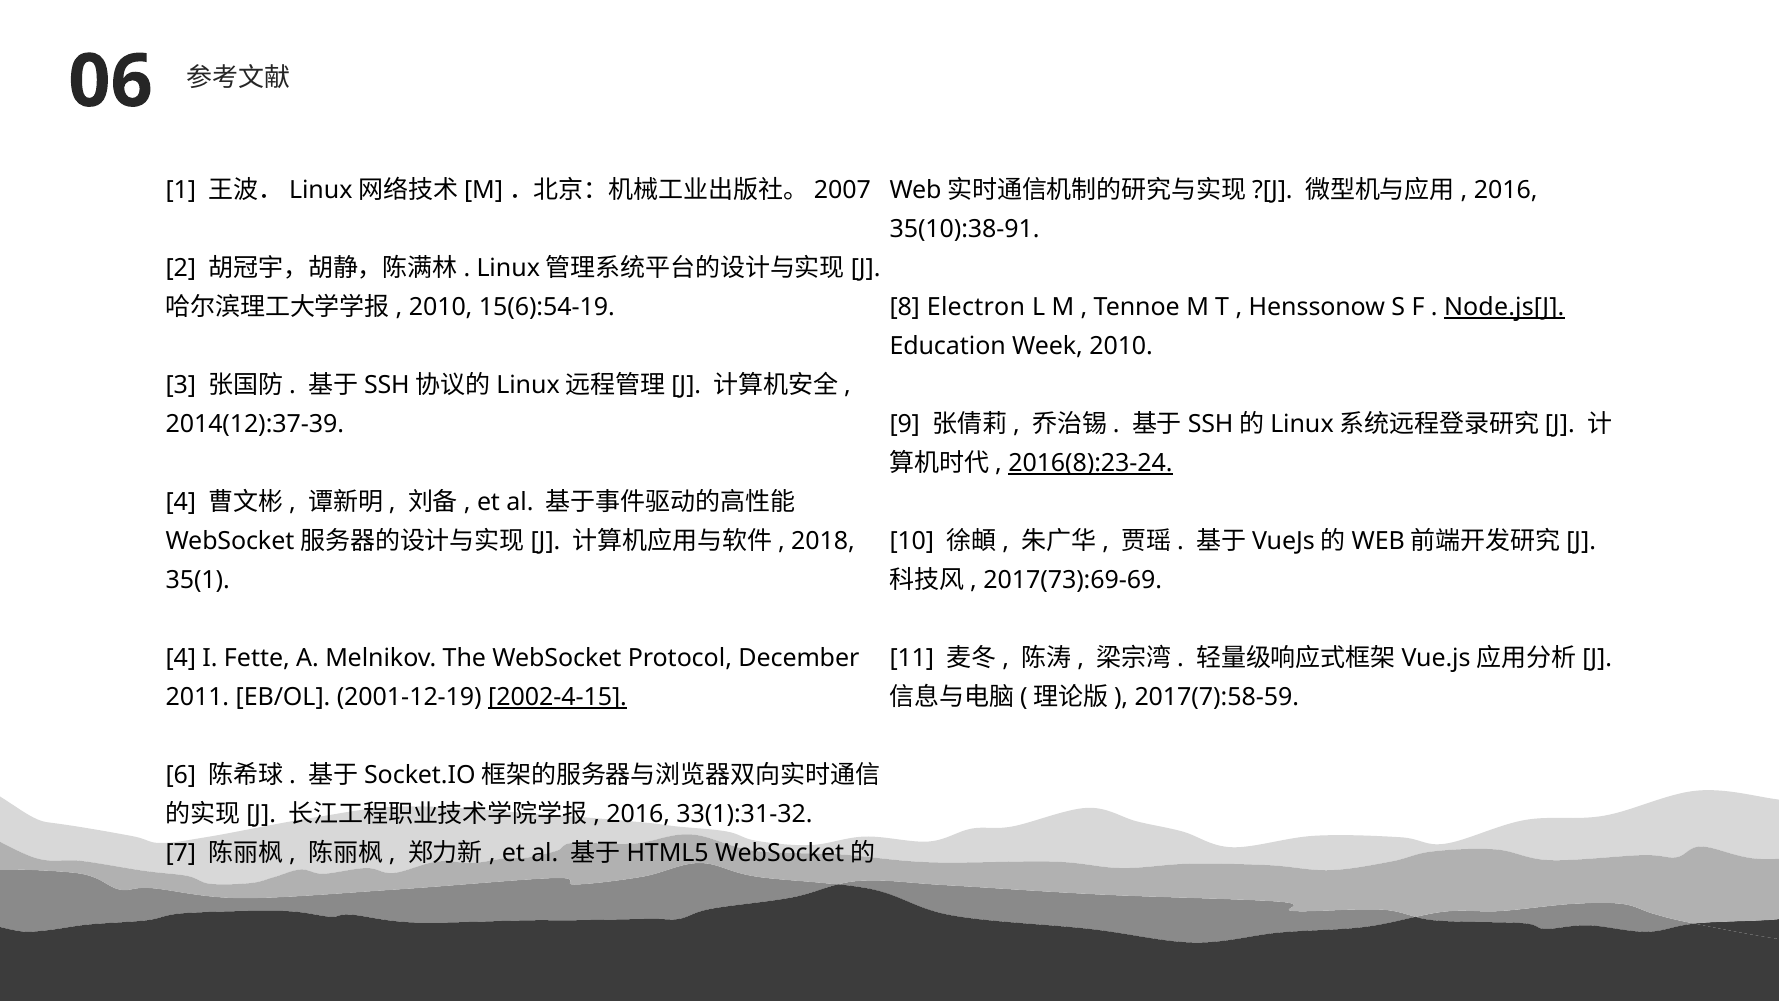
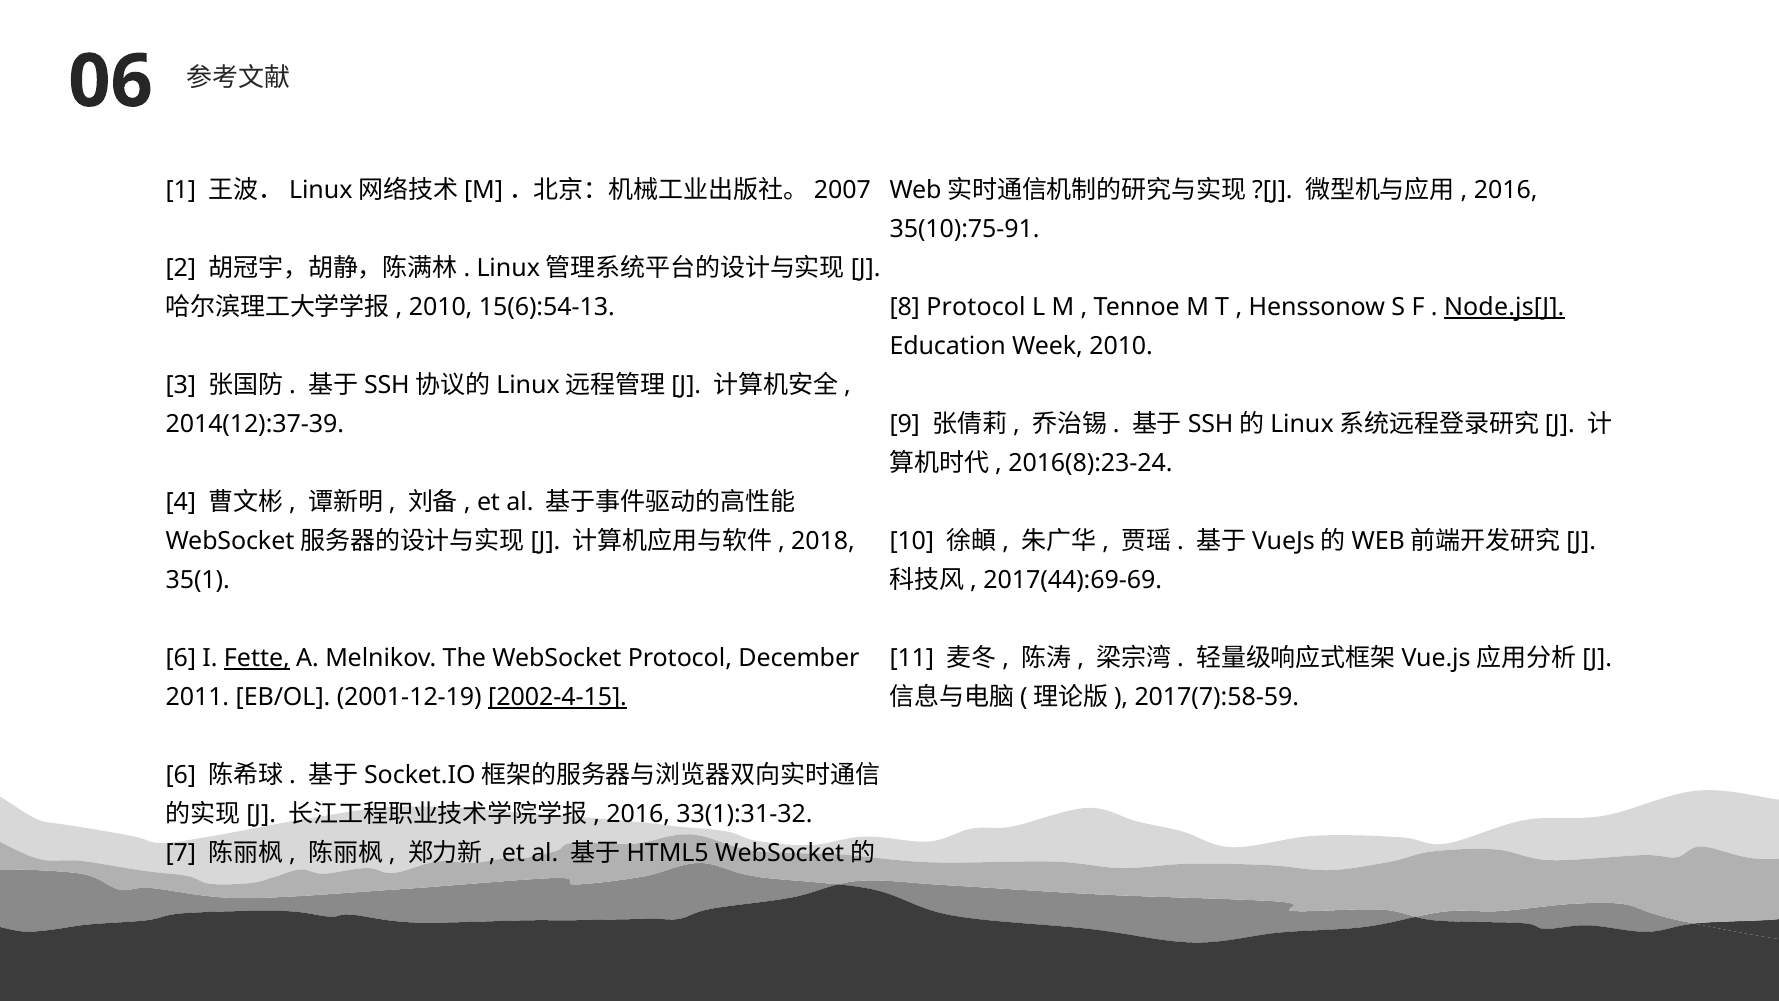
35(10):38-91: 35(10):38-91 -> 35(10):75-91 (965, 229)
15(6):54-19: 15(6):54-19 -> 15(6):54-13 (547, 307)
8 Electron: Electron -> Protocol (976, 307)
2016(8):23-24 underline: present -> none (1090, 463)
2017(73):69-69: 2017(73):69-69 -> 2017(44):69-69 (1073, 580)
4: 4 -> 6 (181, 658)
Fette underline: none -> present (257, 658)
